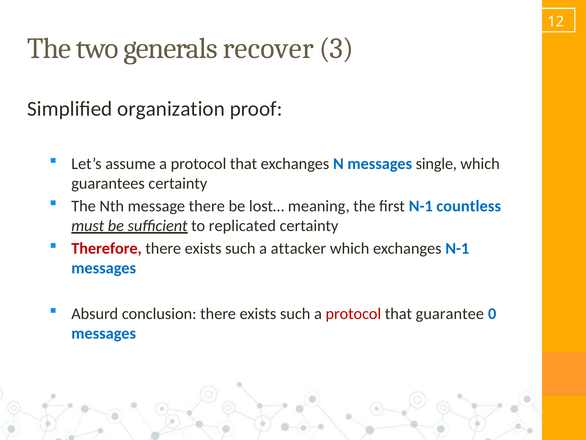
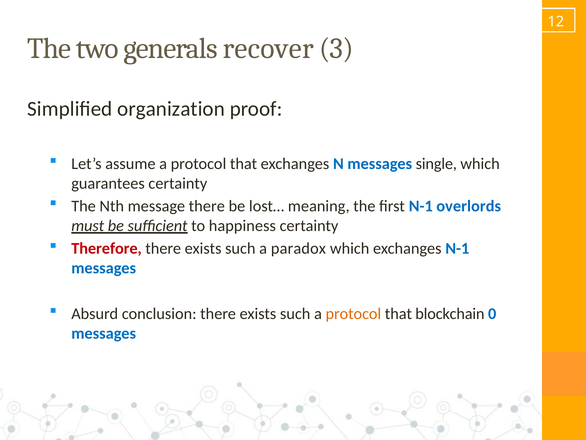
countless: countless -> overlords (469, 206)
replicated: replicated -> happiness (242, 226)
attacker: attacker -> paradox (298, 248)
protocol colour: red -> orange (353, 313)
guarantee: guarantee -> blockchain (450, 313)
